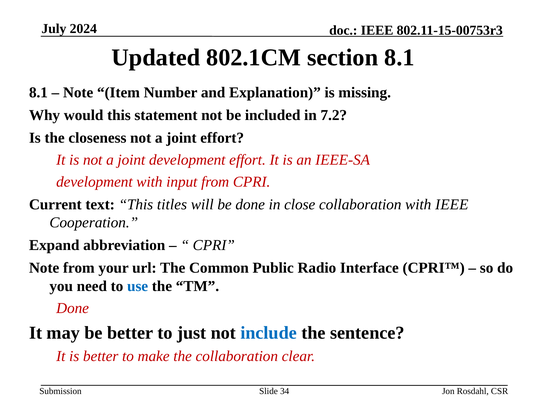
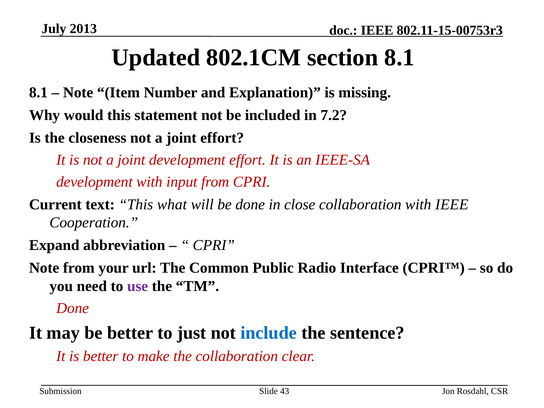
2024: 2024 -> 2013 (83, 29)
titles: titles -> what (172, 204)
use colour: blue -> purple (138, 286)
34: 34 -> 43 (285, 391)
